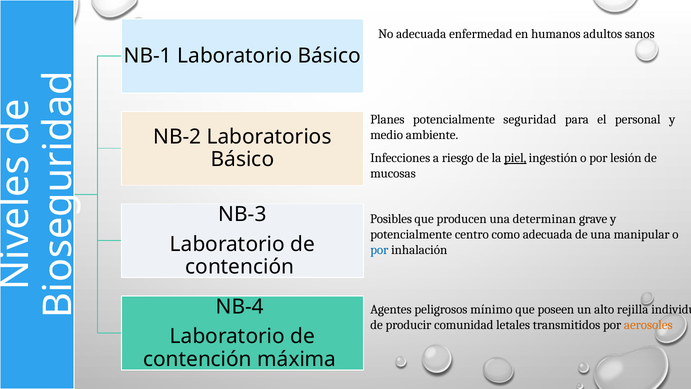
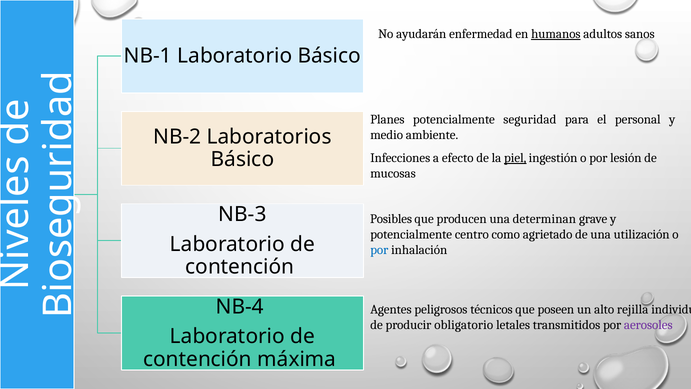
No adecuada: adecuada -> ayudarán (421, 34)
humanos underline: none -> present (556, 34)
riesgo: riesgo -> efecto (458, 158)
como adecuada: adecuada -> agrietado (548, 234)
manipular: manipular -> utilización (642, 234)
mínimo: mínimo -> técnicos (491, 309)
comunidad: comunidad -> obligatorio (464, 325)
aerosoles colour: orange -> purple (648, 325)
